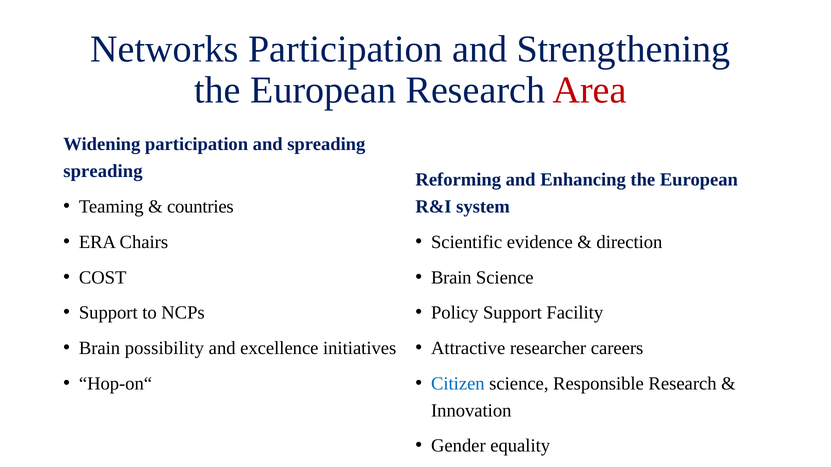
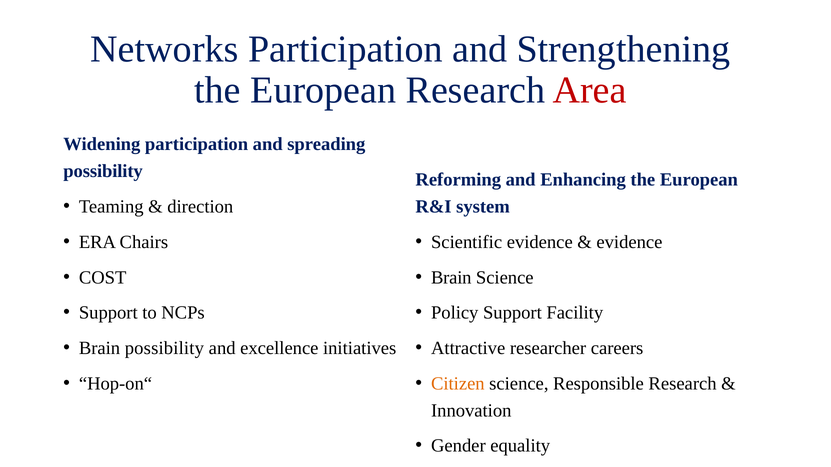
spreading: spreading -> possibility (103, 171)
countries: countries -> direction (200, 207)
direction: direction -> evidence (629, 242)
Citizen colour: blue -> orange (458, 384)
